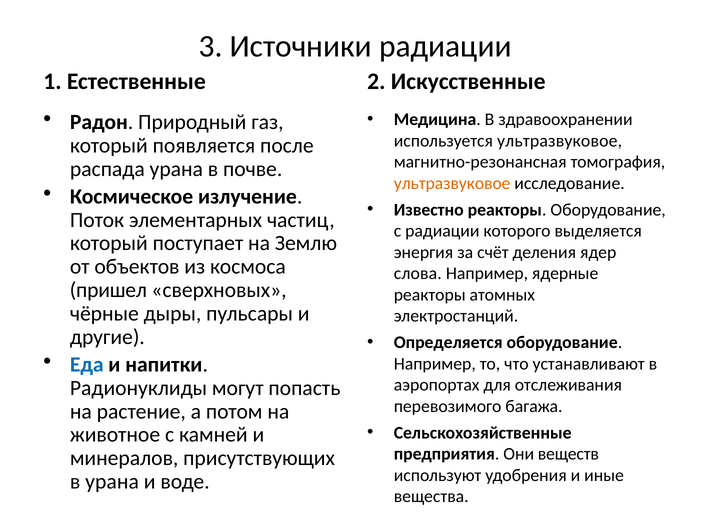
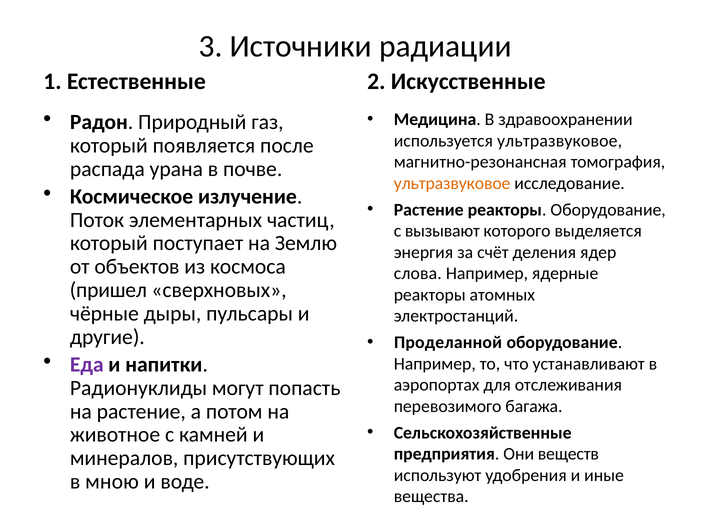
Известно: Известно -> Растение (429, 210)
с радиации: радиации -> вызывают (442, 231)
Определяется: Определяется -> Проделанной (448, 342)
Еда colour: blue -> purple (87, 364)
в урана: урана -> мною (112, 481)
